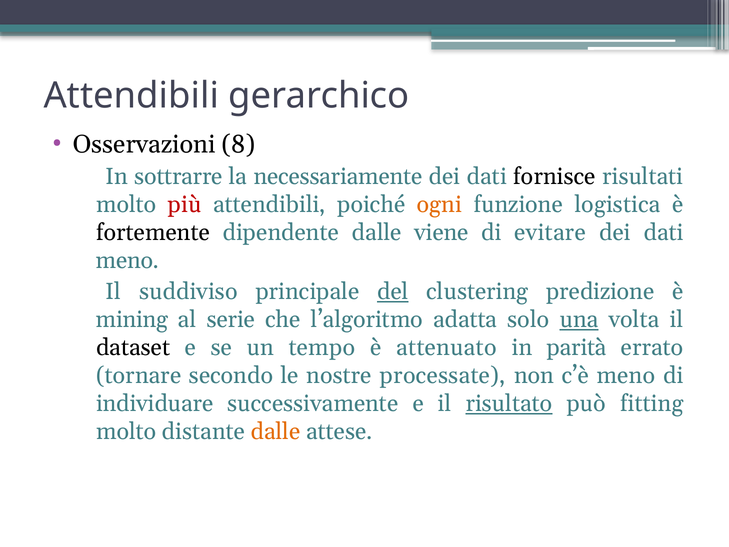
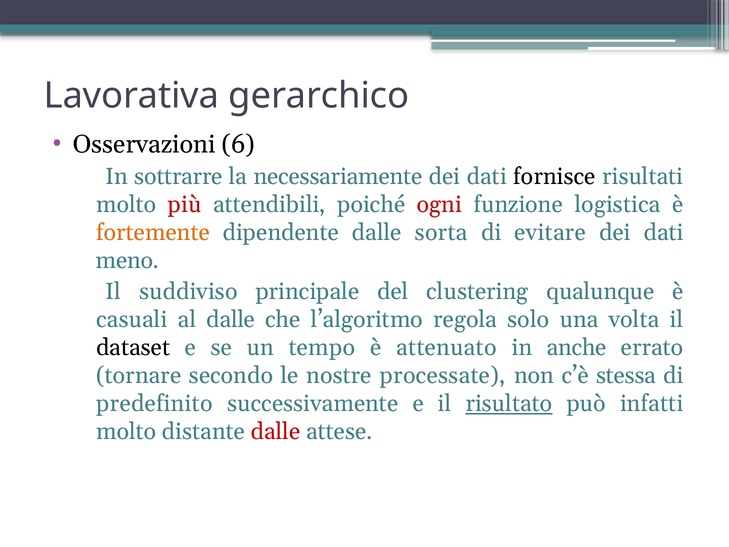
Attendibili: Attendibili -> Lavorativa (131, 96)
8: 8 -> 6 (238, 144)
ogni colour: orange -> red (439, 204)
fortemente colour: black -> orange (153, 232)
viene: viene -> sorta (441, 232)
del underline: present -> none (393, 292)
predizione: predizione -> qualunque (600, 292)
mining: mining -> casuali (132, 320)
al serie: serie -> dalle (231, 320)
adatta: adatta -> regola (465, 320)
una underline: present -> none (579, 320)
parità: parità -> anche (577, 348)
c’è meno: meno -> stessa (626, 376)
individuare: individuare -> predefinito (155, 404)
fitting: fitting -> infatti (652, 404)
dalle colour: orange -> red (276, 432)
